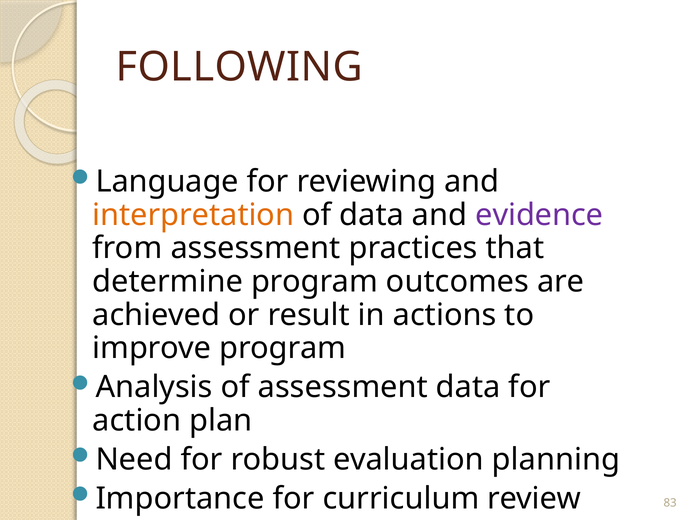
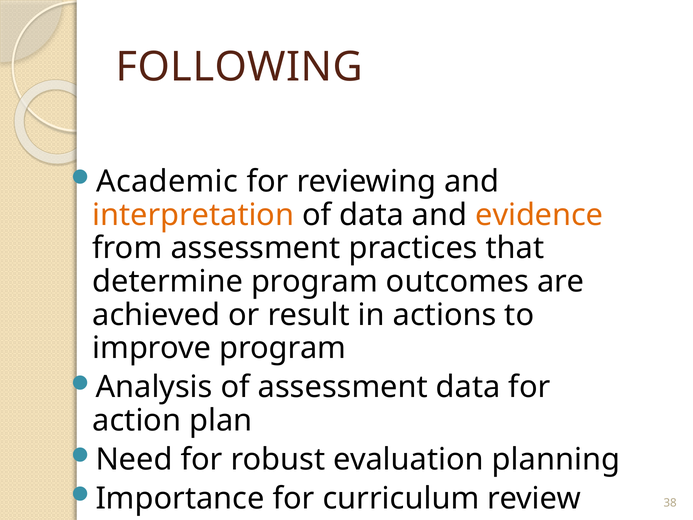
Language: Language -> Academic (167, 182)
evidence colour: purple -> orange (539, 215)
83: 83 -> 38 (670, 503)
